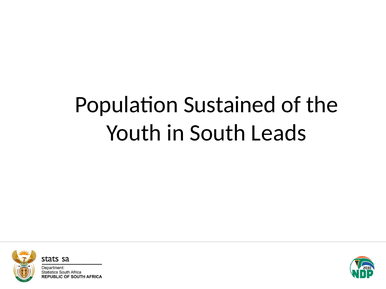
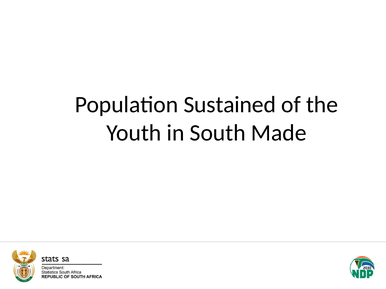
Leads: Leads -> Made (279, 133)
